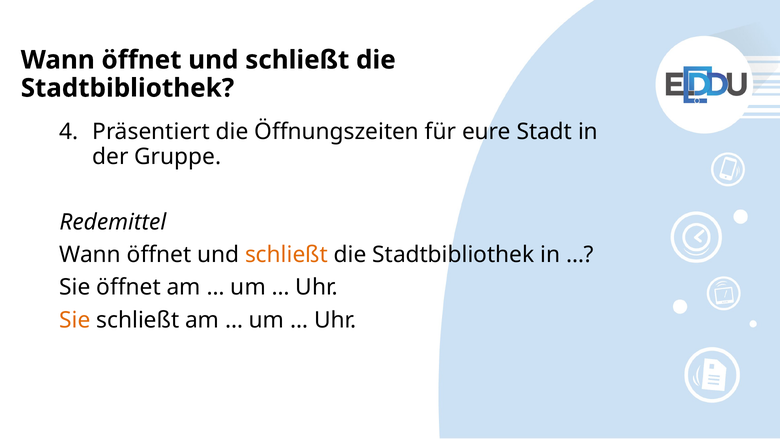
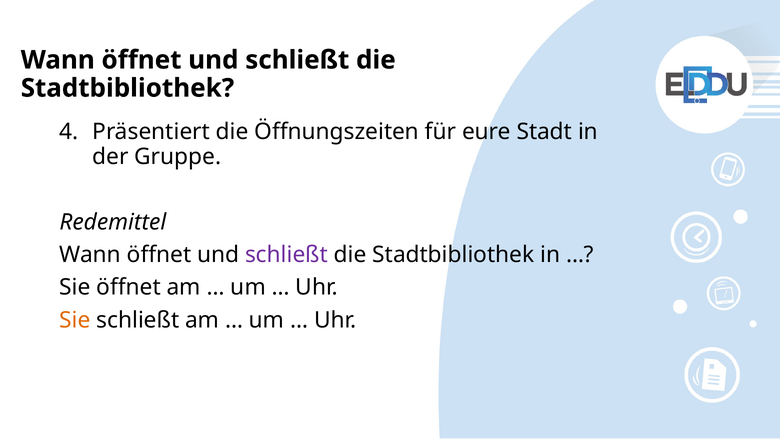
schließt colour: orange -> purple (287, 255)
